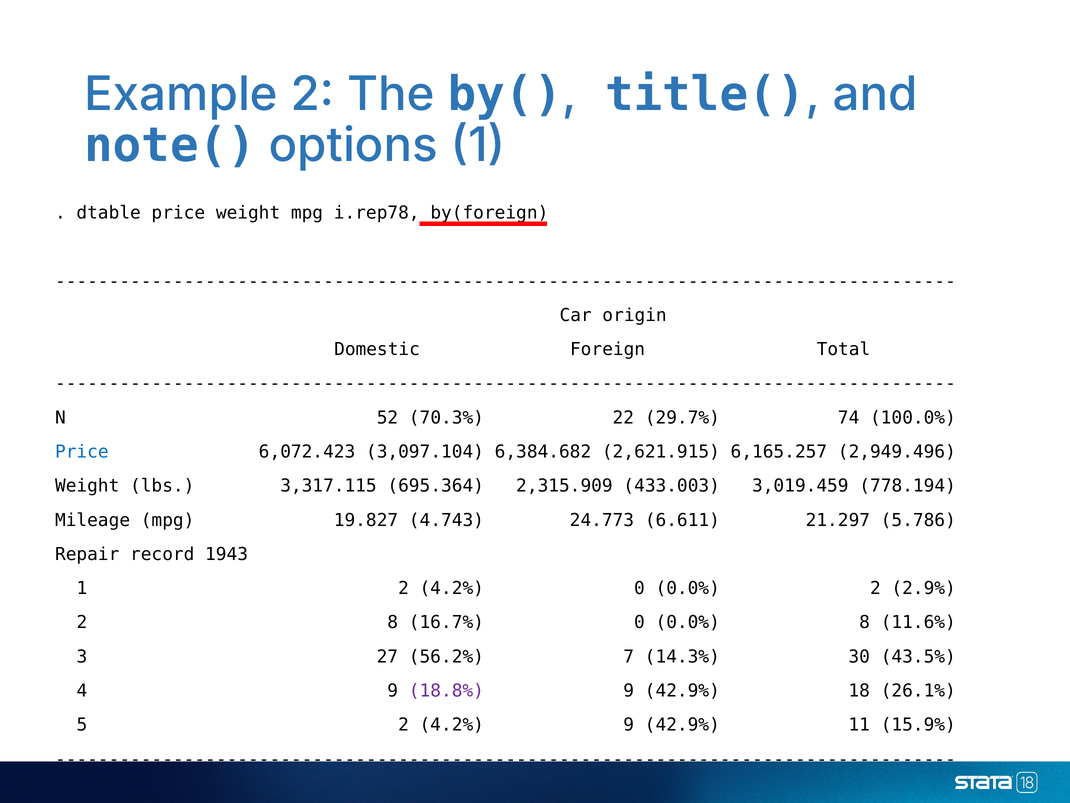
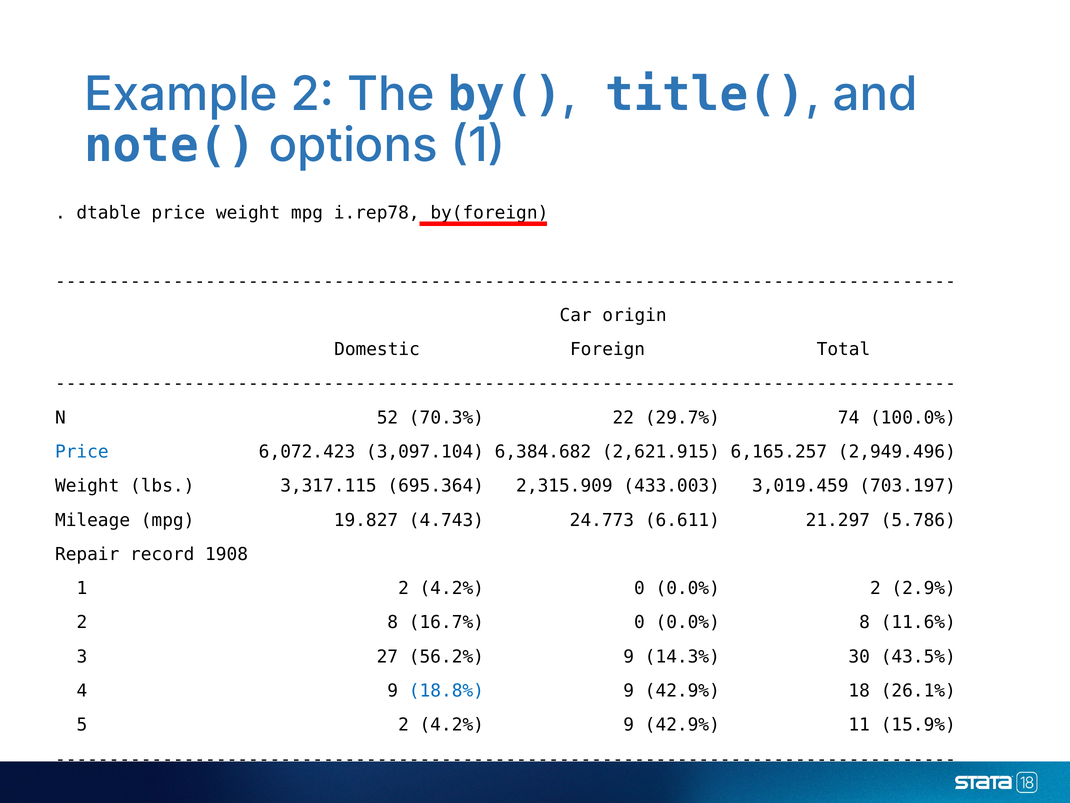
778.194: 778.194 -> 703.197 (908, 486)
1943: 1943 -> 1908 (227, 554)
56.2% 7: 7 -> 9 (629, 656)
18.8% colour: purple -> blue (446, 690)
